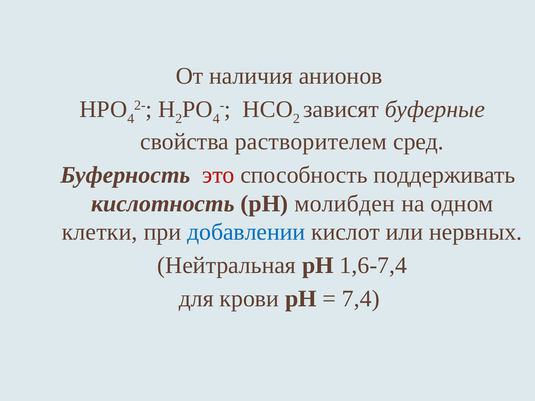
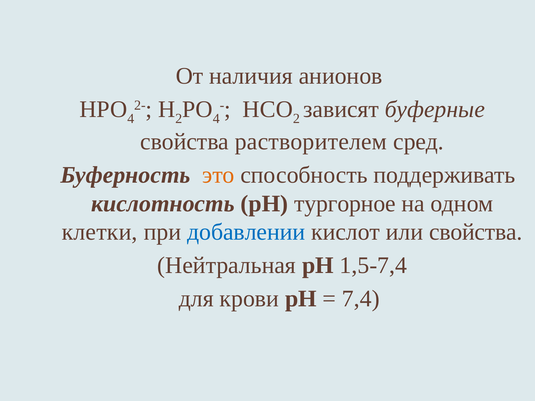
это colour: red -> orange (218, 175)
молибден: молибден -> тургорное (345, 204)
или нервных: нервных -> свойства (476, 232)
1,6-7,4: 1,6-7,4 -> 1,5-7,4 (373, 265)
